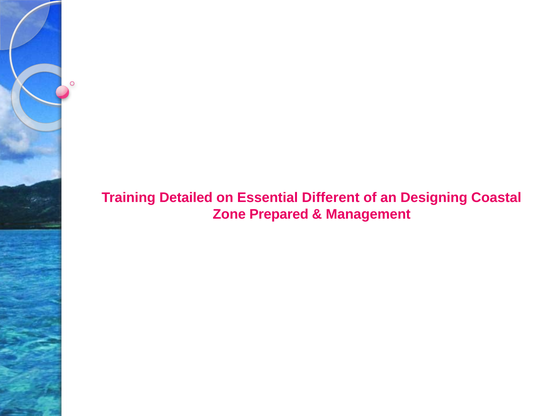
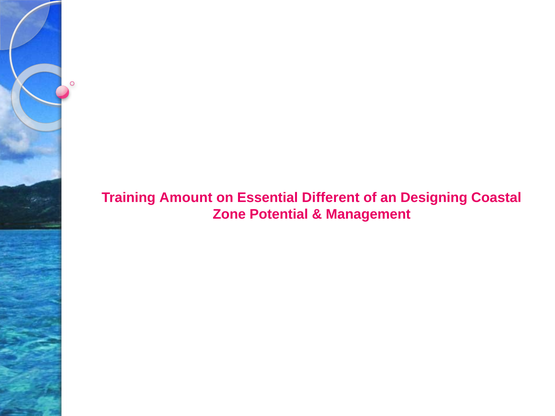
Detailed: Detailed -> Amount (186, 198)
Prepared: Prepared -> Potential (279, 214)
